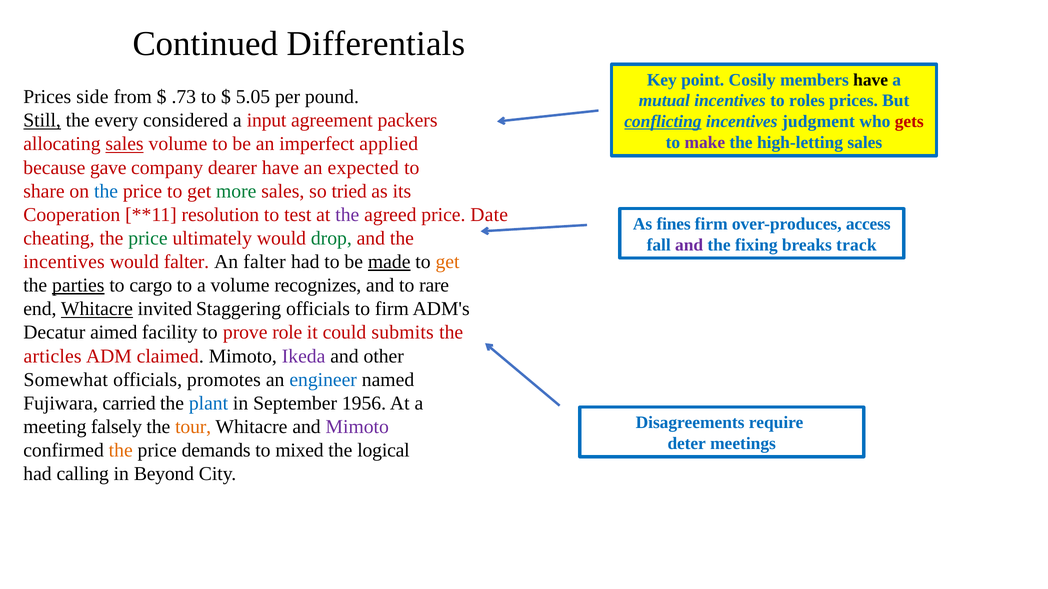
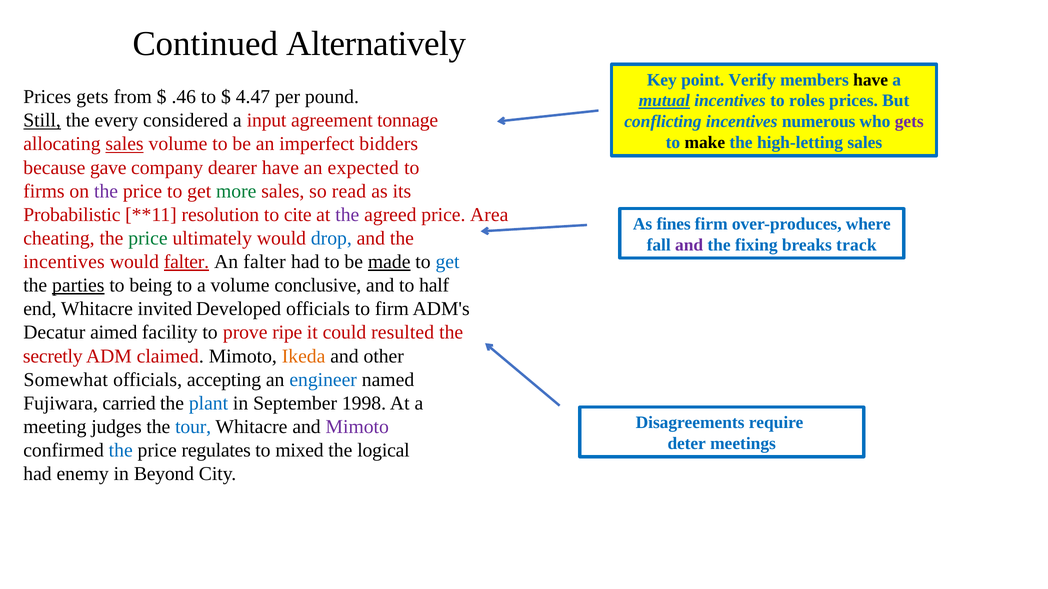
Differentials: Differentials -> Alternatively (376, 44)
Cosily: Cosily -> Verify (752, 80)
Prices side: side -> gets (92, 97)
.73: .73 -> .46 (184, 97)
5.05: 5.05 -> 4.47 (253, 97)
mutual underline: none -> present (664, 101)
packers: packers -> tonnage (408, 121)
conflicting underline: present -> none (663, 122)
judgment: judgment -> numerous (819, 122)
gets colour: red -> purple (909, 122)
make colour: purple -> black (705, 143)
applied: applied -> bidders (389, 144)
share: share -> firms (44, 191)
the colour: blue -> purple (106, 191)
tried: tried -> read (349, 191)
Cooperation: Cooperation -> Probabilistic (72, 215)
test: test -> cite (298, 215)
Date: Date -> Area (489, 215)
access: access -> where (868, 224)
drop colour: green -> blue (331, 238)
falter underline: none -> present (186, 262)
get colour: orange -> blue (448, 262)
cargo: cargo -> being (151, 286)
recognizes: recognizes -> conclusive (318, 286)
rare: rare -> half (434, 286)
Whitacre underline: present -> none (97, 309)
Staggering: Staggering -> Developed (239, 309)
role: role -> ripe (287, 333)
submits: submits -> resulted (403, 333)
articles: articles -> secretly (53, 356)
Ikeda colour: purple -> orange (304, 356)
promotes: promotes -> accepting (224, 380)
1956: 1956 -> 1998 (364, 404)
falsely: falsely -> judges (116, 427)
tour colour: orange -> blue (193, 427)
the colour: orange -> blue (121, 451)
demands: demands -> regulates (216, 451)
calling: calling -> enemy (83, 474)
